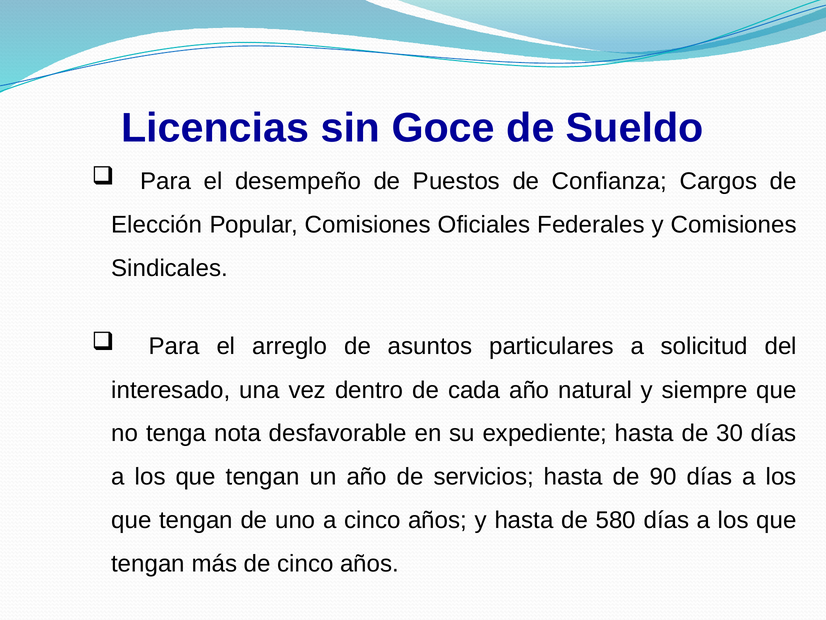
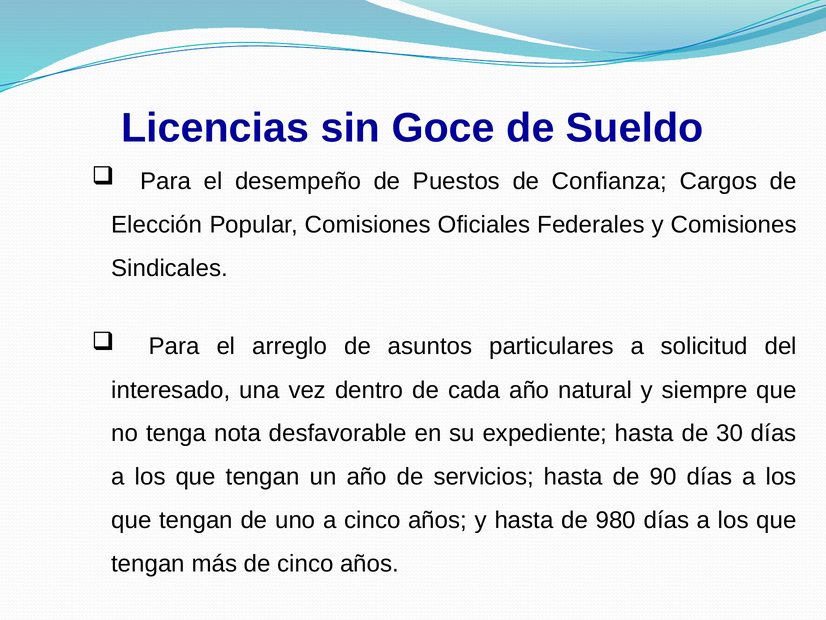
580: 580 -> 980 (616, 520)
